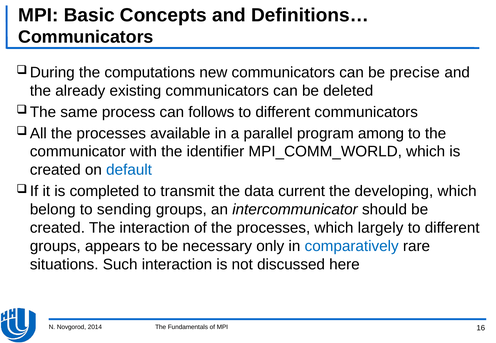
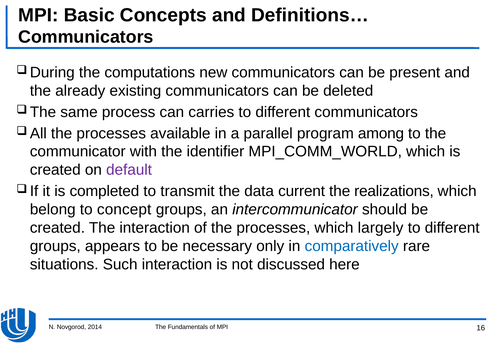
precise: precise -> present (415, 72)
follows: follows -> carries (211, 112)
default colour: blue -> purple (129, 170)
developing: developing -> realizations (394, 191)
sending: sending -> concept (124, 210)
